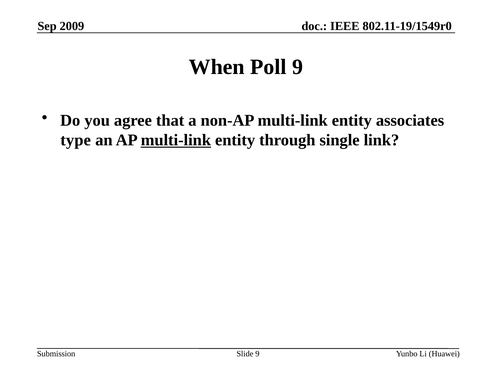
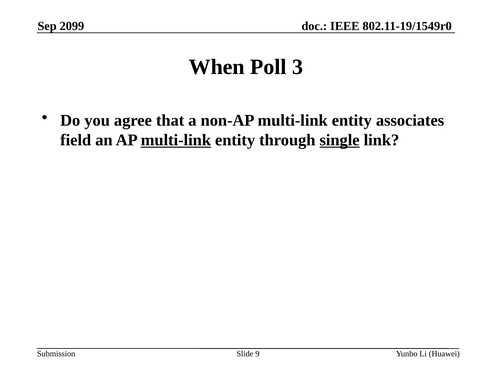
2009: 2009 -> 2099 (72, 26)
Poll 9: 9 -> 3 (298, 67)
type: type -> field (76, 140)
single underline: none -> present (340, 140)
